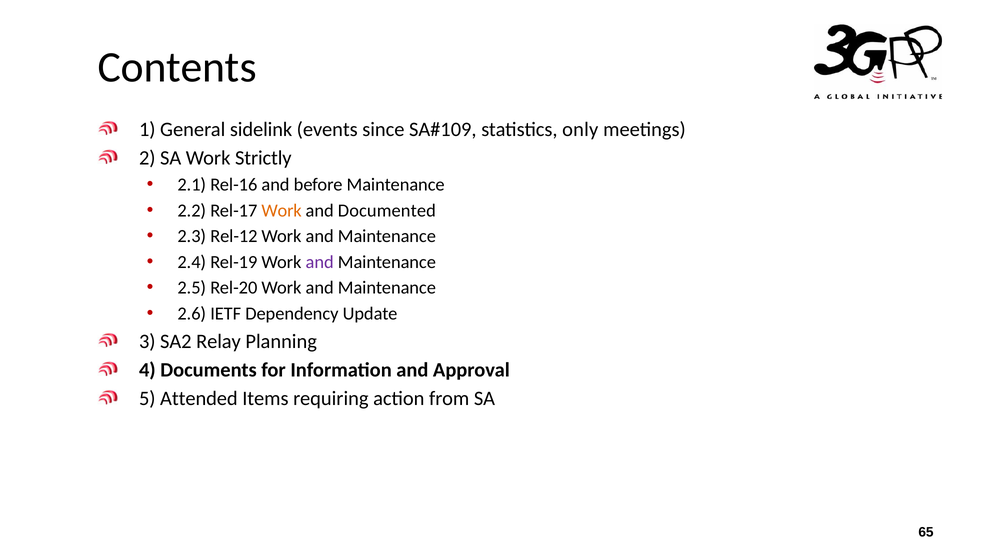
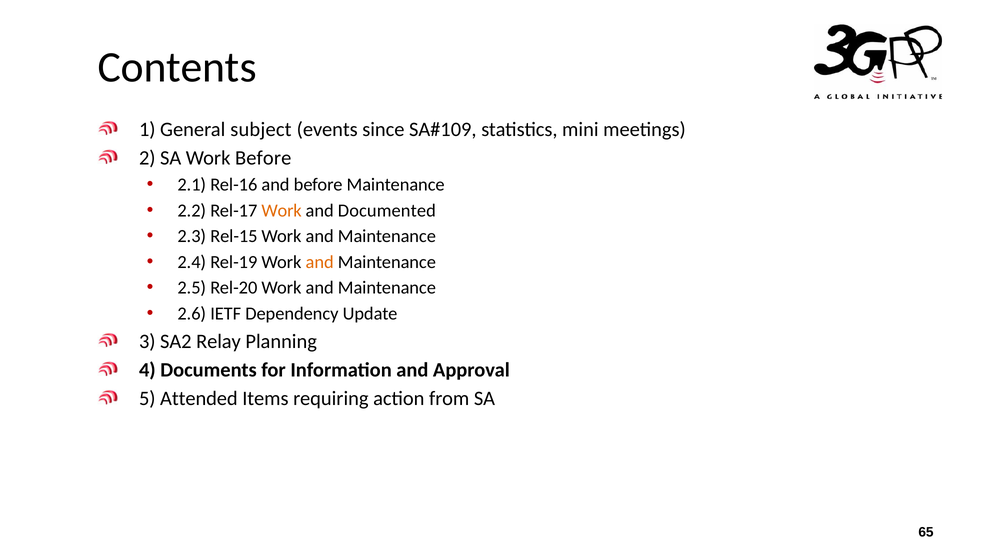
sidelink: sidelink -> subject (261, 129)
only: only -> mini (580, 129)
Work Strictly: Strictly -> Before (263, 158)
Rel-12: Rel-12 -> Rel-15 (234, 236)
and colour: purple -> orange (320, 262)
